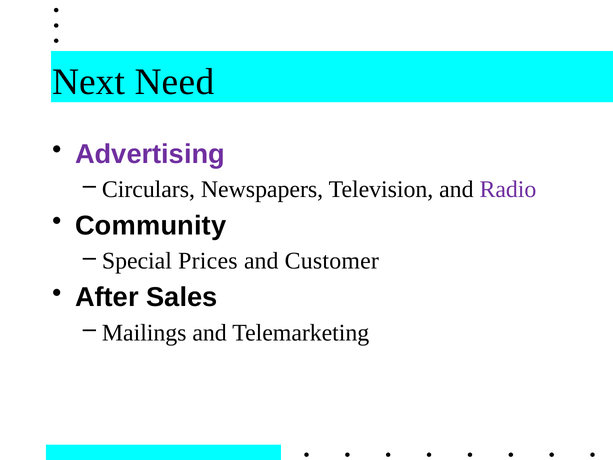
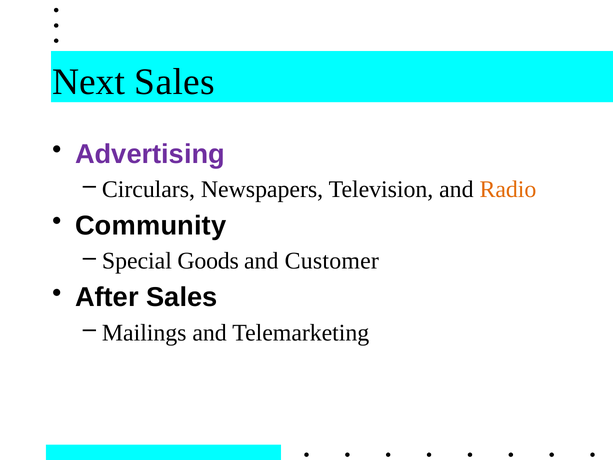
Next Need: Need -> Sales (175, 82)
Radio colour: purple -> orange (508, 189)
Prices: Prices -> Goods (208, 261)
